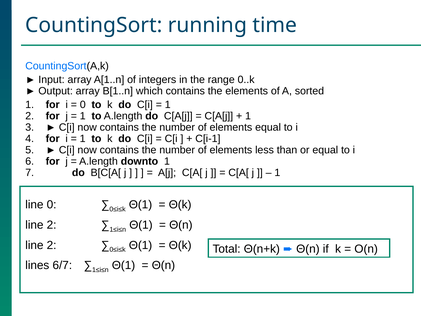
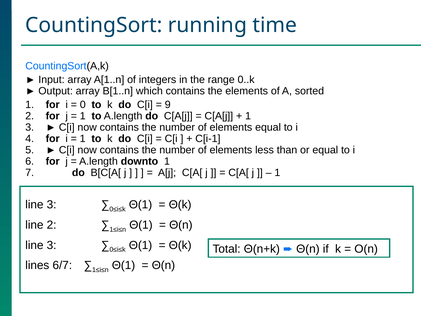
1: 1 -> 9 (168, 104)
0: 0 -> 3 (52, 205)
2: 2 -> 3 (52, 245)
